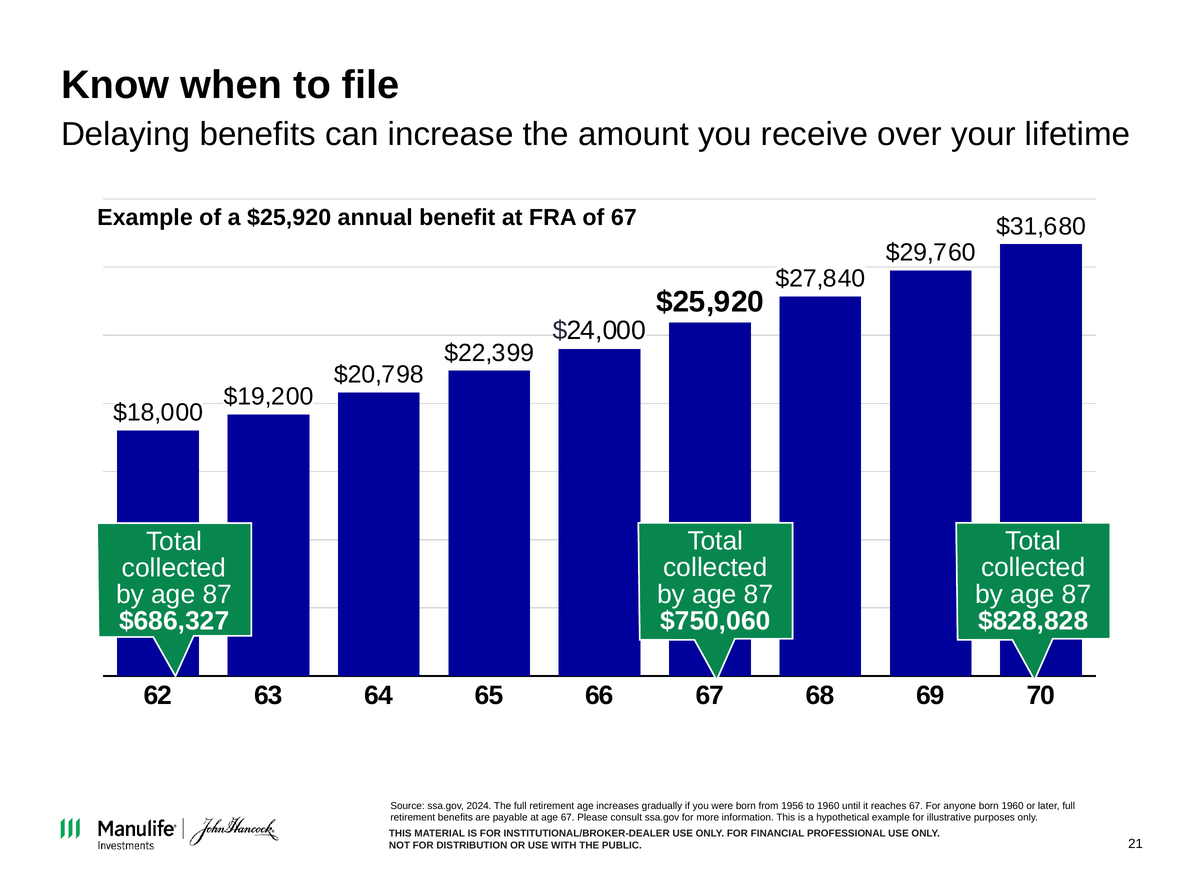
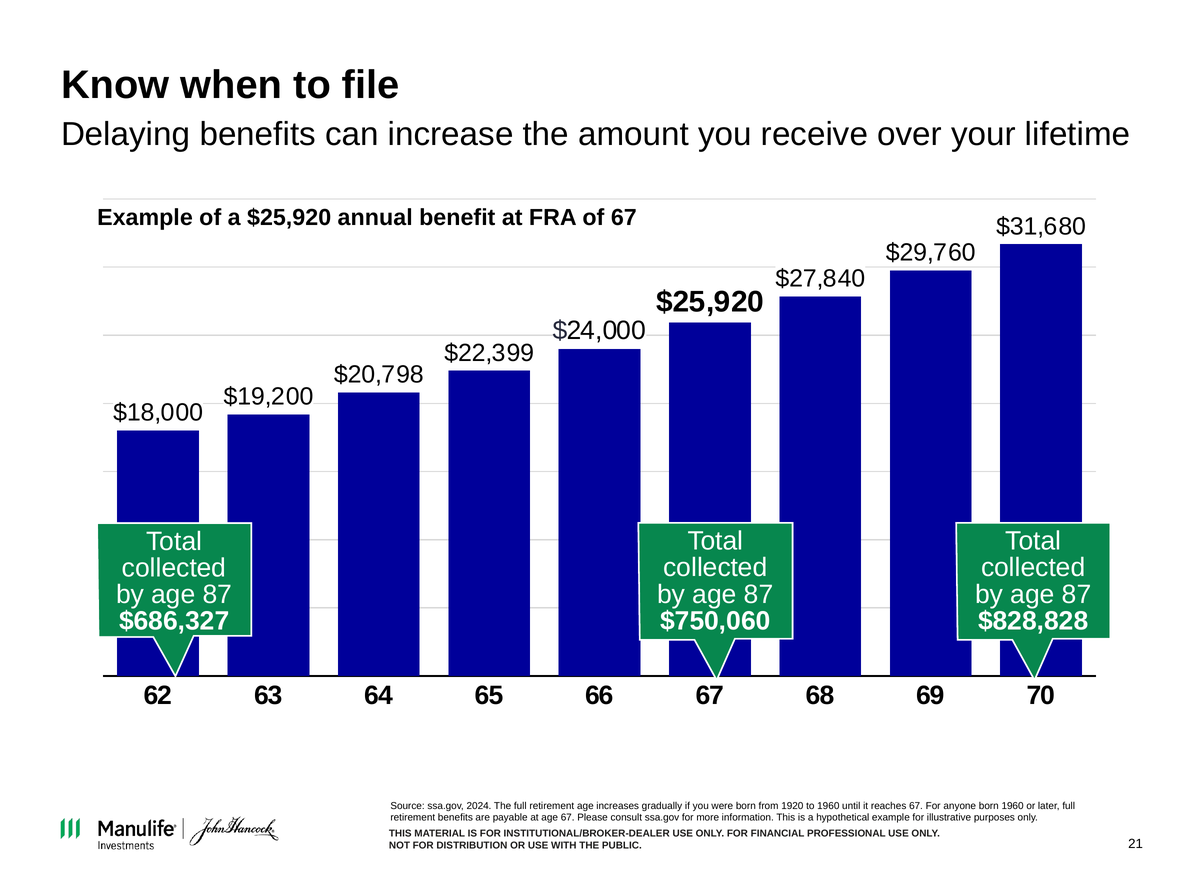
1956: 1956 -> 1920 (792, 806)
